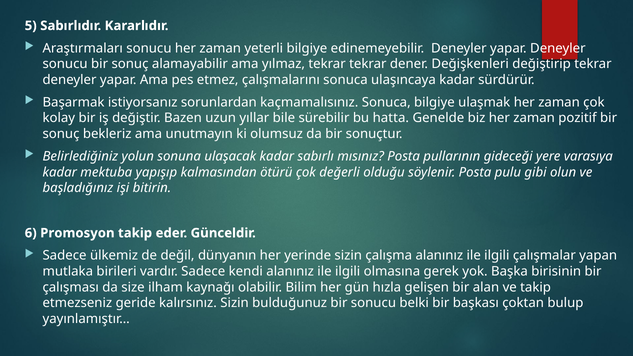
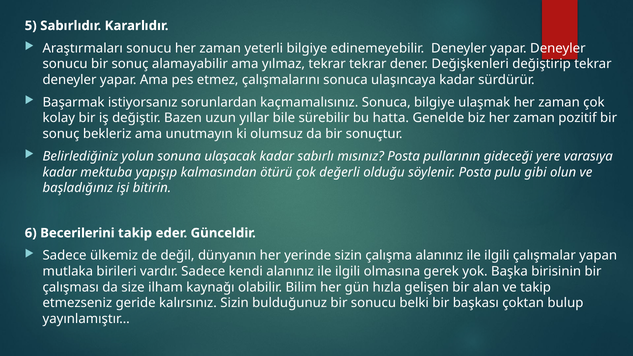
Promosyon: Promosyon -> Becerilerini (77, 233)
